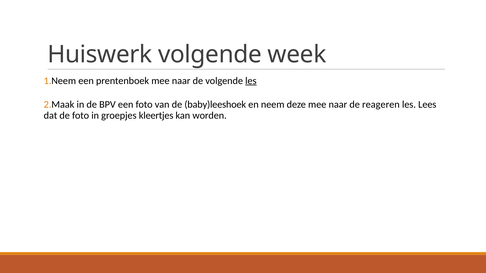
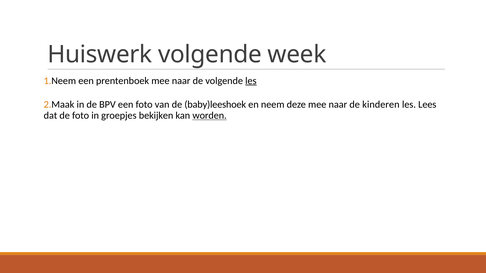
reageren: reageren -> kinderen (381, 105)
kleertjes: kleertjes -> bekijken (156, 116)
worden underline: none -> present (210, 116)
